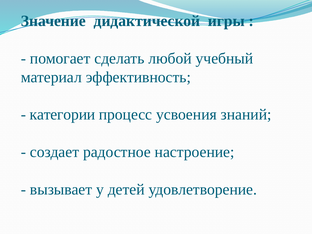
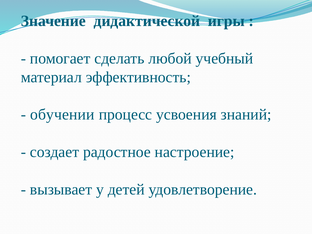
категории: категории -> обучении (62, 115)
